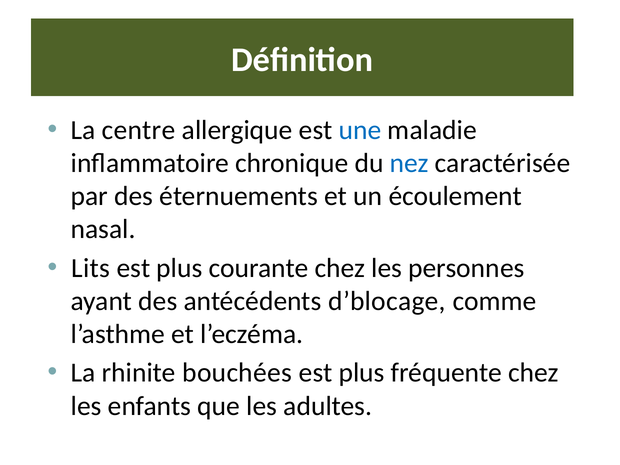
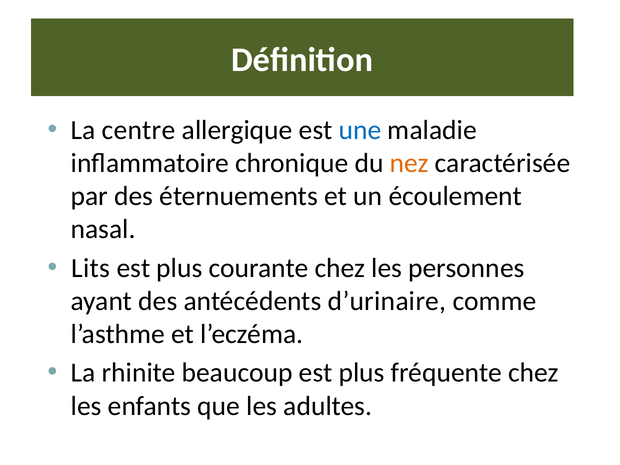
nez colour: blue -> orange (409, 163)
d’blocage: d’blocage -> d’urinaire (387, 301)
bouchées: bouchées -> beaucoup (237, 373)
